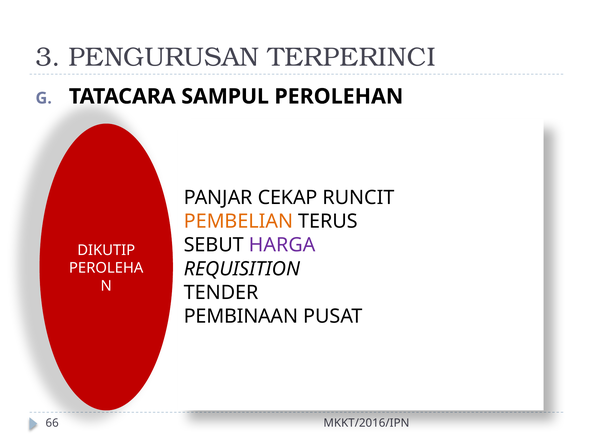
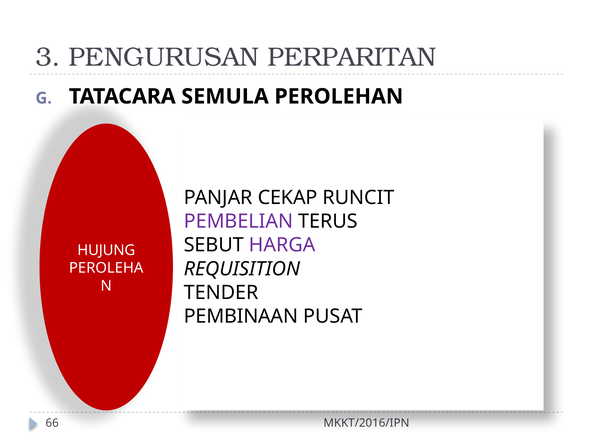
TERPERINCI: TERPERINCI -> PERPARITAN (352, 57)
SAMPUL: SAMPUL -> SEMULA (225, 96)
PEMBELIAN colour: orange -> purple (238, 221)
DIKUTIP: DIKUTIP -> HUJUNG (106, 250)
